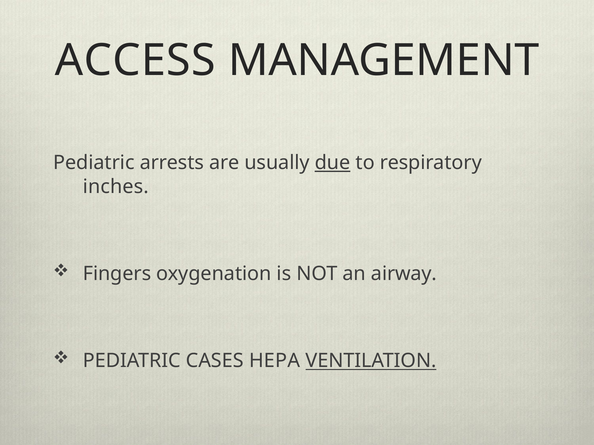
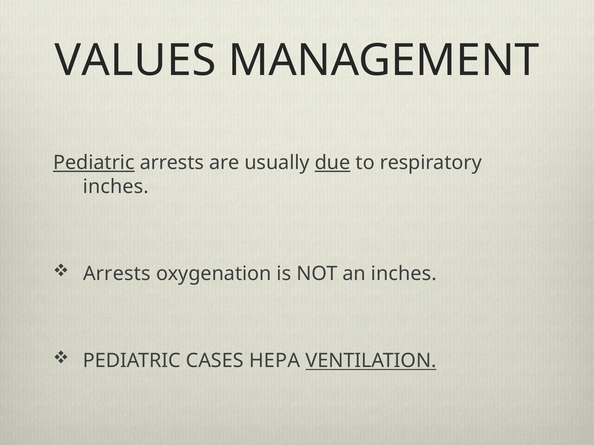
ACCESS: ACCESS -> VALUES (135, 61)
Pediatric underline: none -> present (94, 163)
Fingers: Fingers -> Arrests (117, 274)
an airway: airway -> inches (404, 274)
